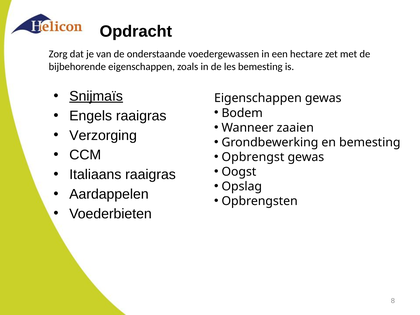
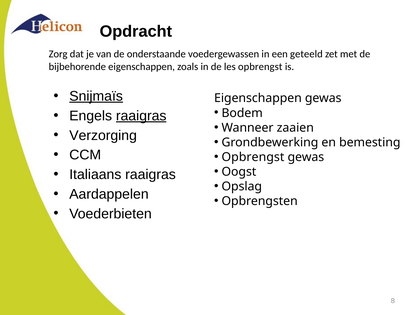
hectare: hectare -> geteeld (306, 54)
les bemesting: bemesting -> opbrengst (260, 67)
raaigras underline: none -> present (141, 116)
